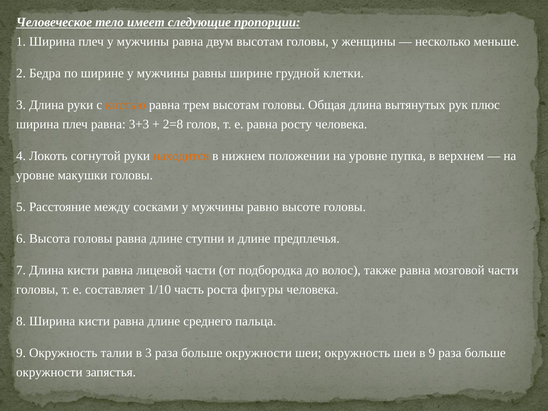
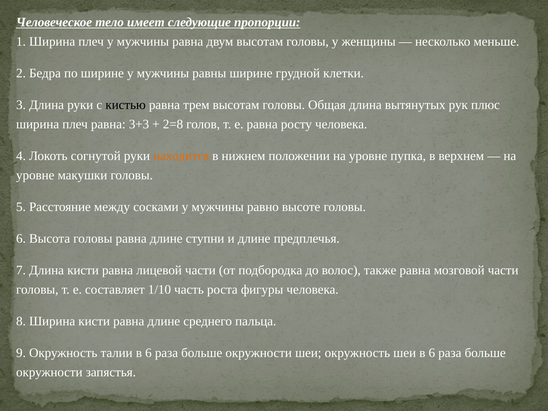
кистью colour: orange -> black (126, 105)
талии в 3: 3 -> 6 (148, 353)
шеи в 9: 9 -> 6 (432, 353)
